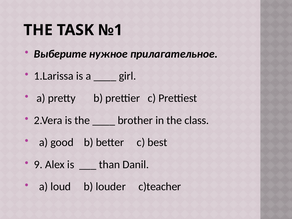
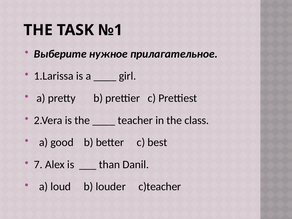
brother: brother -> teacher (135, 120)
9: 9 -> 7 (38, 165)
